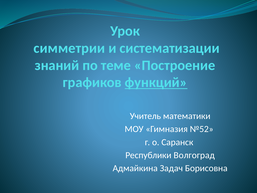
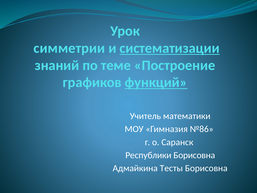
систематизации underline: none -> present (170, 48)
№52: №52 -> №86 (202, 129)
Республики Волгоград: Волгоград -> Борисовна (194, 155)
Задач: Задач -> Тесты (171, 168)
